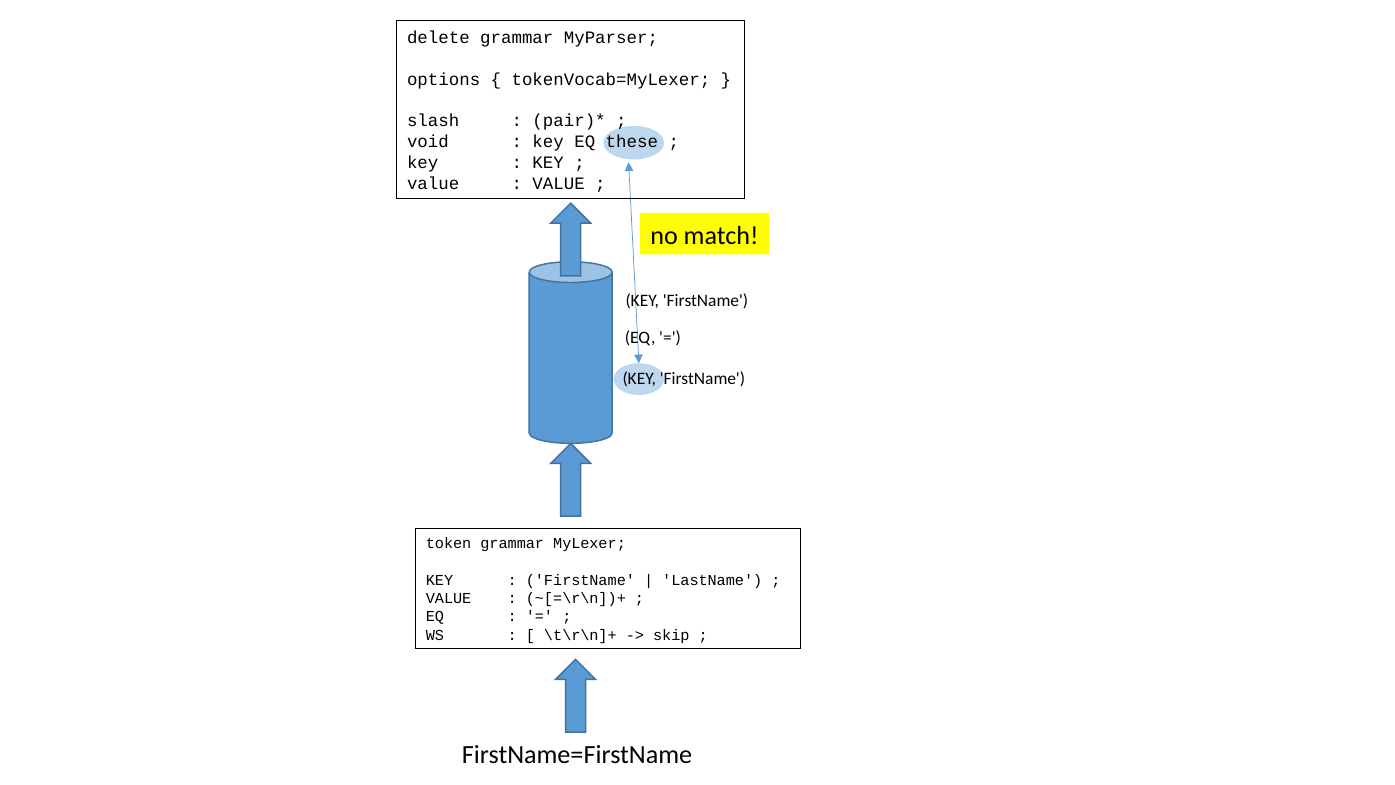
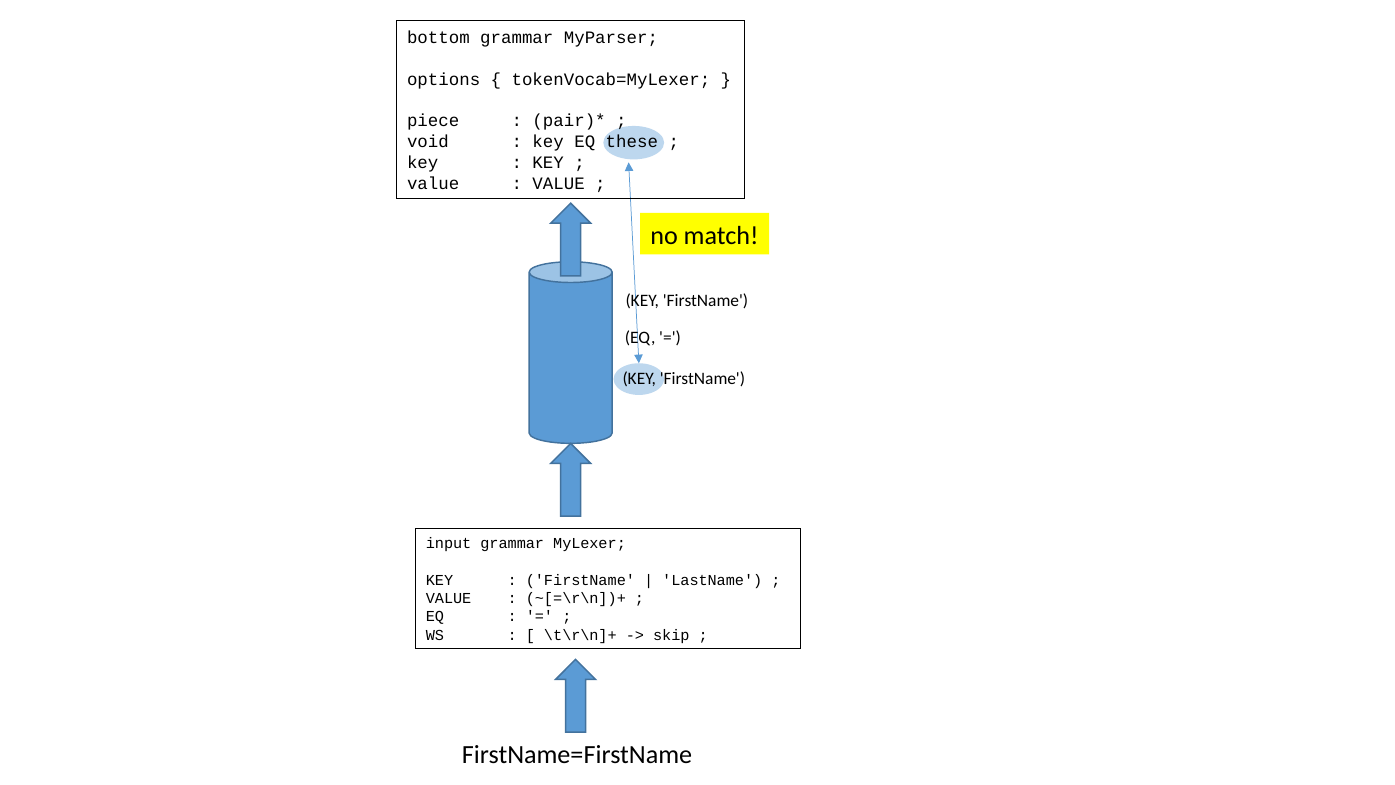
delete: delete -> bottom (438, 37)
slash: slash -> piece (433, 121)
token: token -> input (449, 543)
